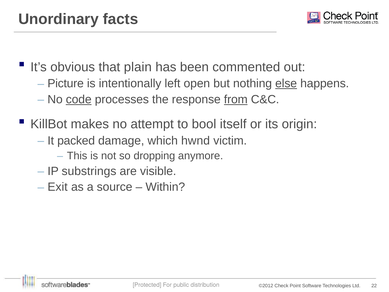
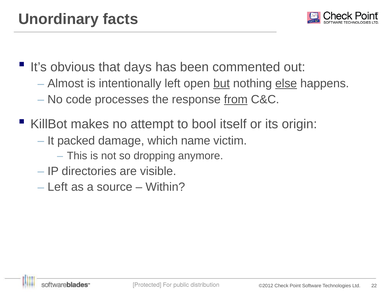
plain: plain -> days (138, 67)
Picture: Picture -> Almost (66, 83)
but underline: none -> present (222, 83)
code underline: present -> none (79, 99)
hwnd: hwnd -> name (196, 140)
substrings: substrings -> directories (89, 171)
Exit: Exit -> Left (58, 187)
